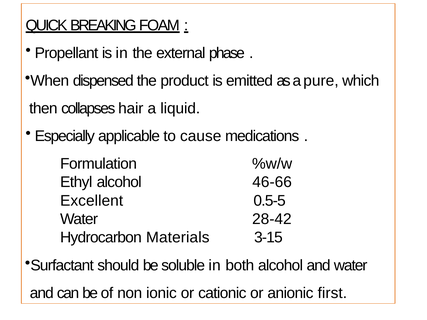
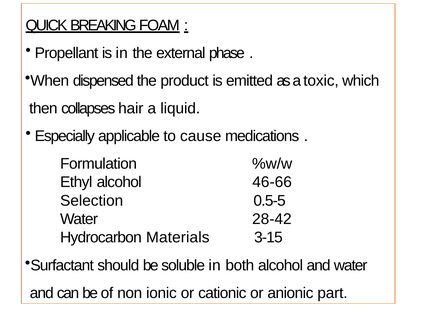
pure: pure -> toxic (321, 81)
Excellent: Excellent -> Selection (92, 201)
first: first -> part (332, 293)
